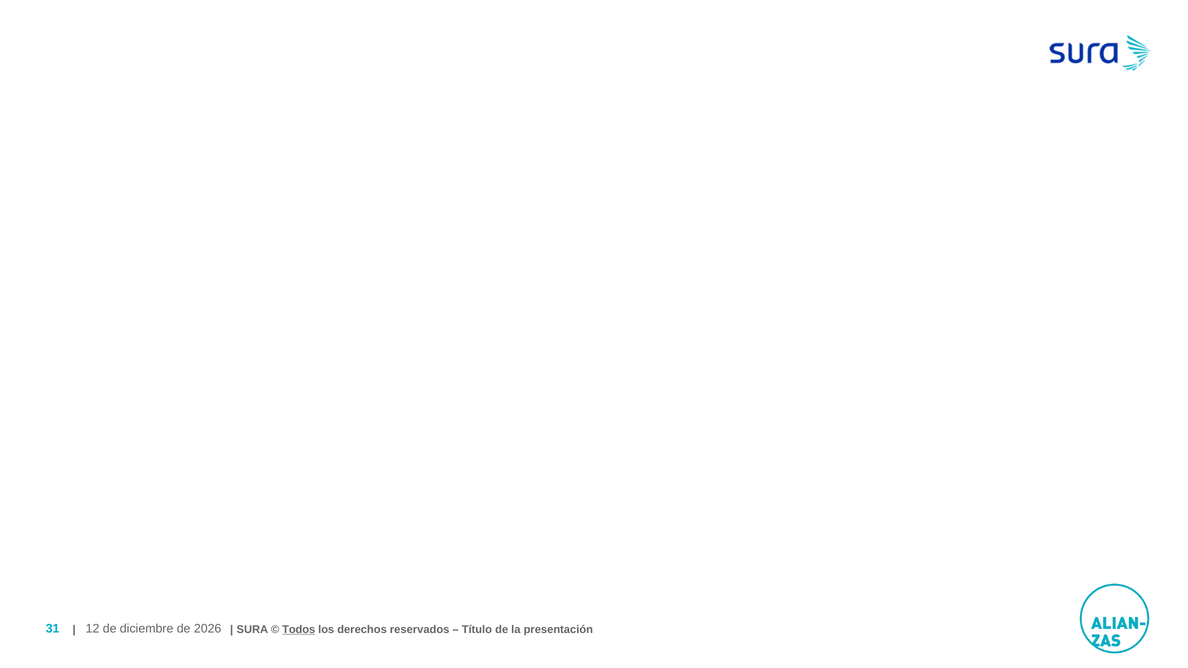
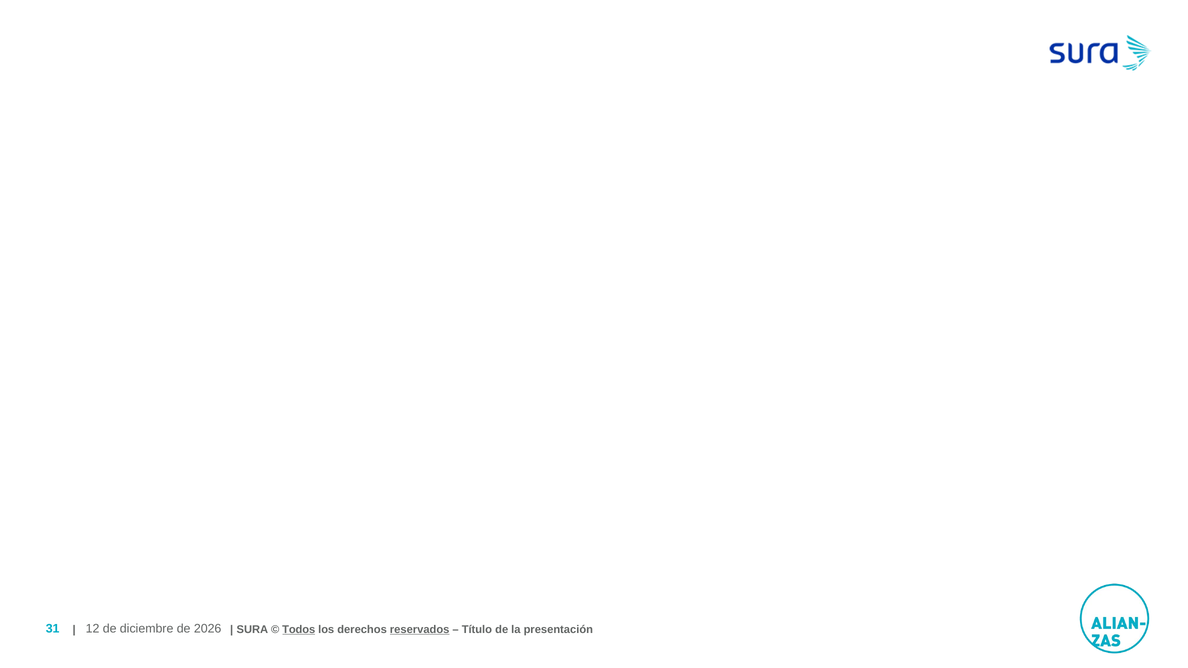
reservados underline: none -> present (420, 630)
